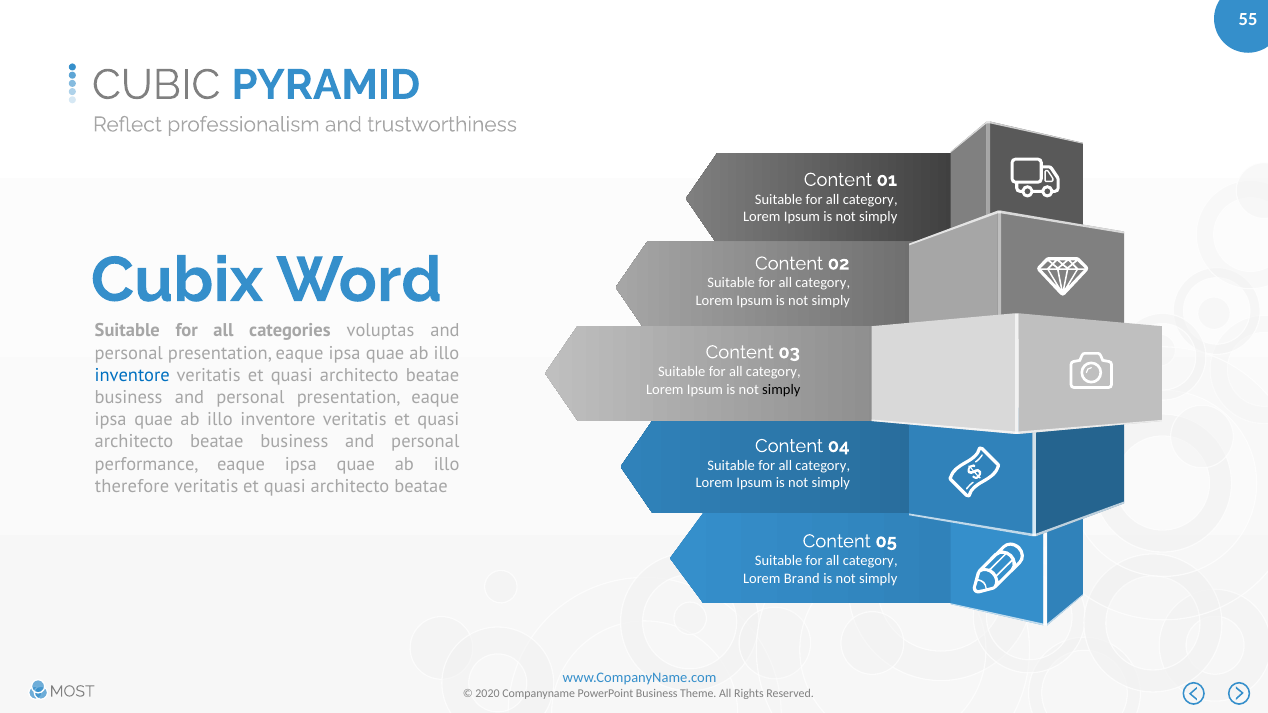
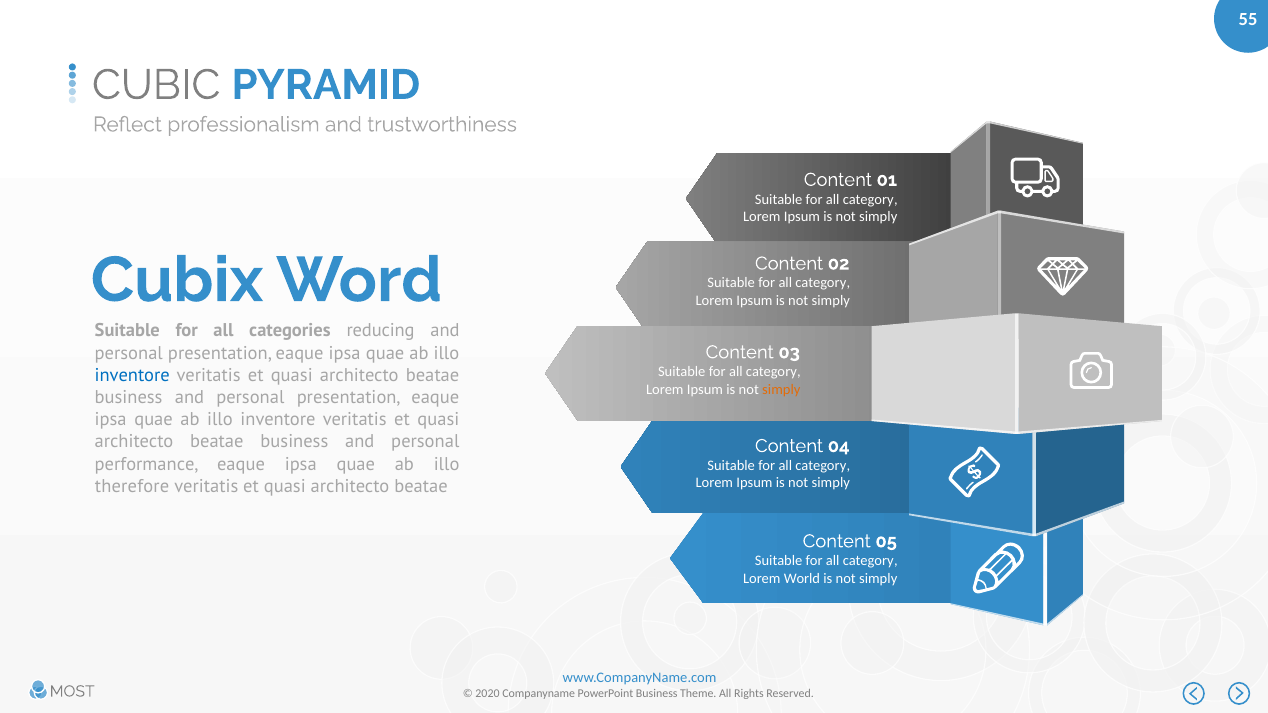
voluptas: voluptas -> reducing (381, 331)
simply colour: black -> orange (781, 389)
Brand: Brand -> World (802, 579)
